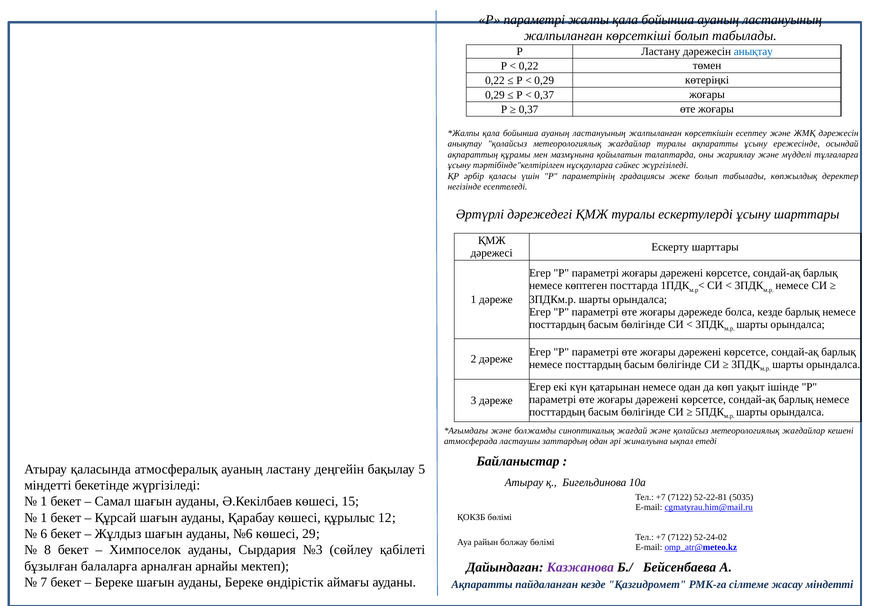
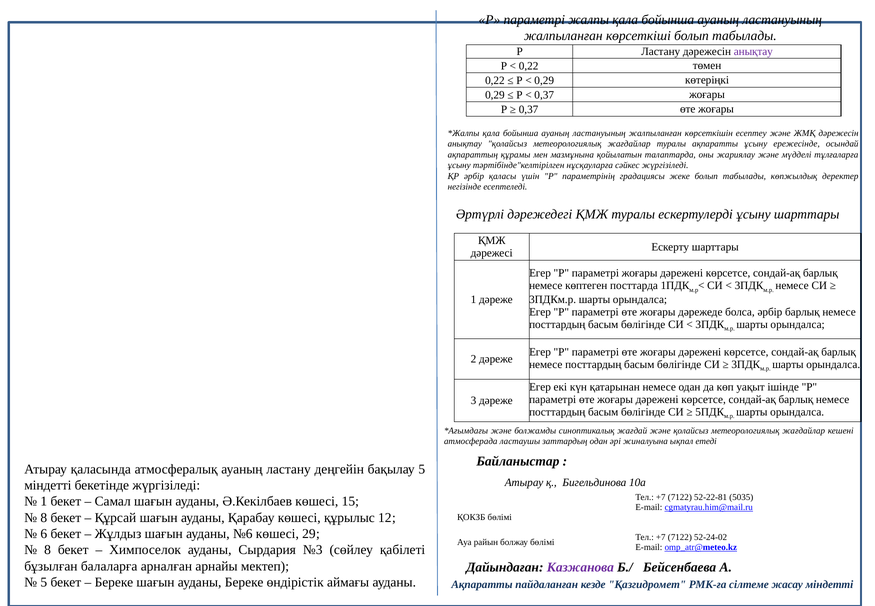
анықтау colour: blue -> purple (753, 52)
болса кезде: кезде -> әрбір (770, 312)
1: 1 -> 8 (44, 517)
7: 7 -> 5 (44, 582)
